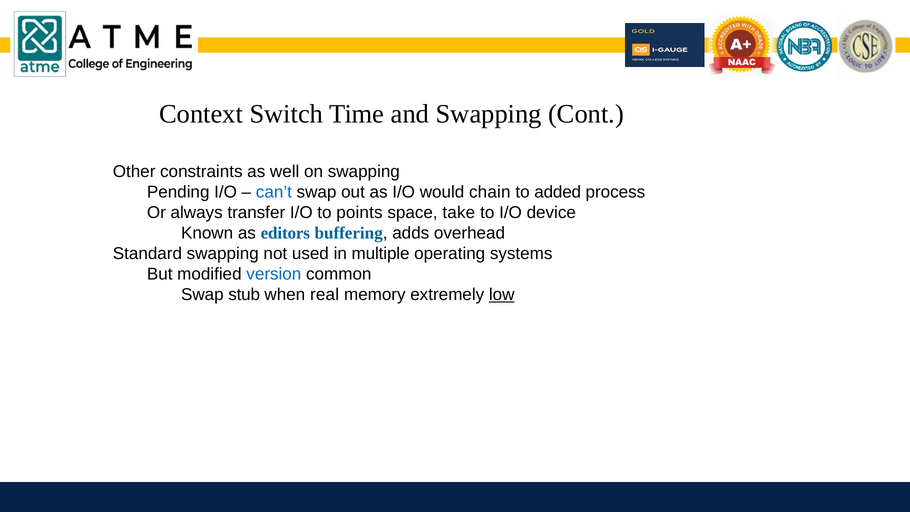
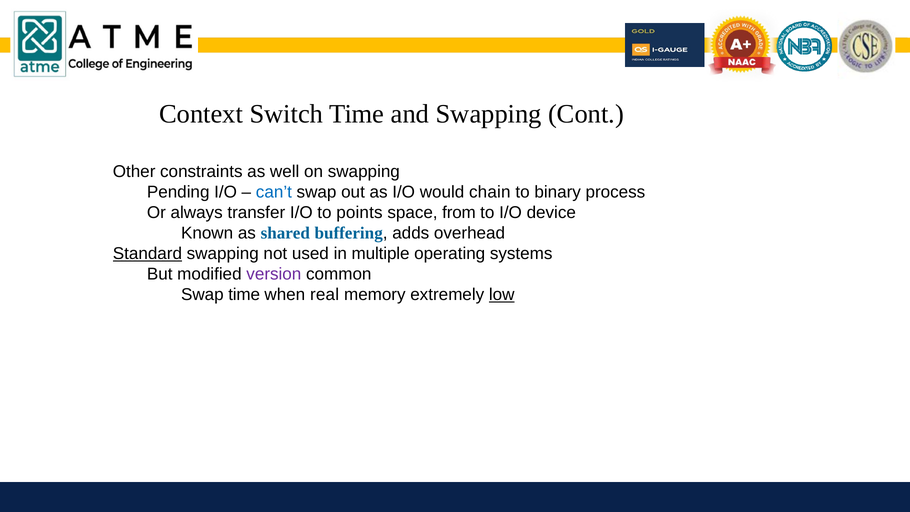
added: added -> binary (558, 192)
take: take -> from (459, 213)
editors: editors -> shared (285, 233)
Standard underline: none -> present (147, 254)
version colour: blue -> purple (274, 274)
Swap stub: stub -> time (244, 295)
